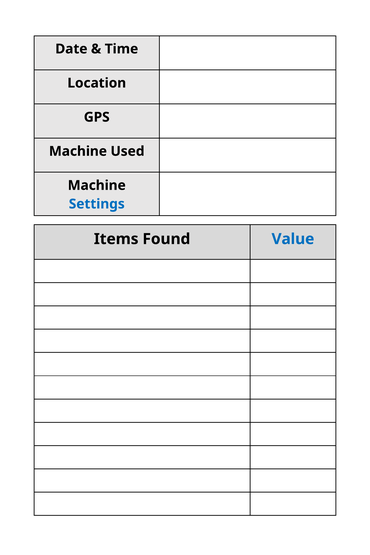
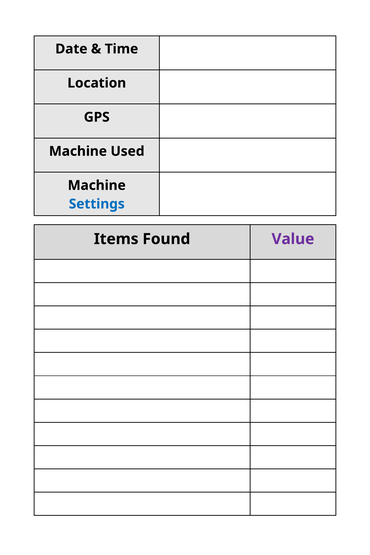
Value colour: blue -> purple (293, 239)
